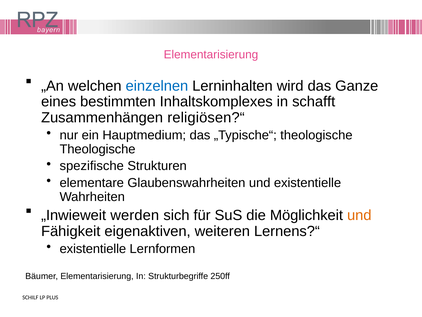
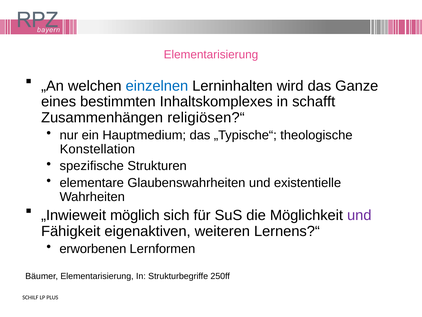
Theologische: Theologische -> Konstellation (97, 149)
werden: werden -> möglich (135, 215)
und colour: orange -> purple (359, 215)
existentielle: existentielle -> erworbenen (93, 248)
